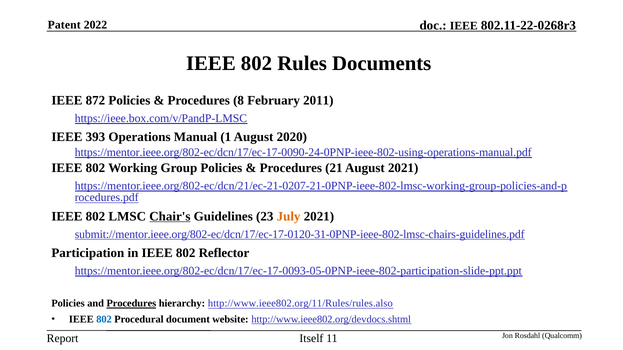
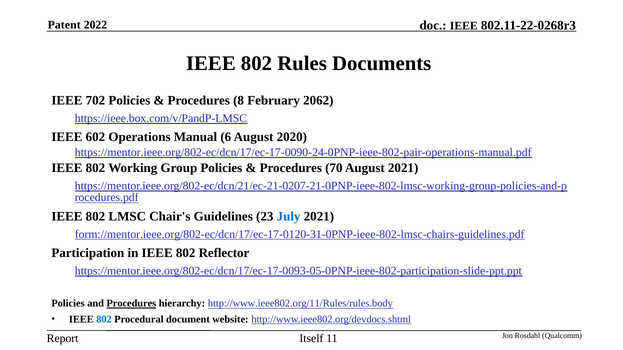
872: 872 -> 702 (95, 101)
2011: 2011 -> 2062 (318, 101)
393: 393 -> 602 (95, 137)
1: 1 -> 6 (226, 137)
https://mentor.ieee.org/802-ec/dcn/17/ec-17-0090-24-0PNP-ieee-802-using-operations-manual.pdf: https://mentor.ieee.org/802-ec/dcn/17/ec-17-0090-24-0PNP-ieee-802-using-operations-manual.pdf -> https://mentor.ieee.org/802-ec/dcn/17/ec-17-0090-24-0PNP-ieee-802-pair-operations-manual.pdf (303, 153)
21: 21 -> 70 (334, 168)
Chair's underline: present -> none (170, 217)
July colour: orange -> blue (289, 217)
submit://mentor.ieee.org/802-ec/dcn/17/ec-17-0120-31-0PNP-ieee-802-lmsc-chairs-guidelines.pdf: submit://mentor.ieee.org/802-ec/dcn/17/ec-17-0120-31-0PNP-ieee-802-lmsc-chairs-guidelines.pdf -> form://mentor.ieee.org/802-ec/dcn/17/ec-17-0120-31-0PNP-ieee-802-lmsc-chairs-guidelines.pdf (300, 234)
http://www.ieee802.org/11/Rules/rules.also: http://www.ieee802.org/11/Rules/rules.also -> http://www.ieee802.org/11/Rules/rules.body (300, 304)
